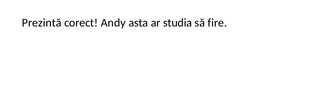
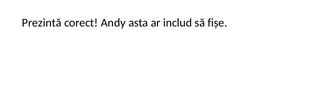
studia: studia -> includ (178, 23)
fire: fire -> fișe (217, 23)
